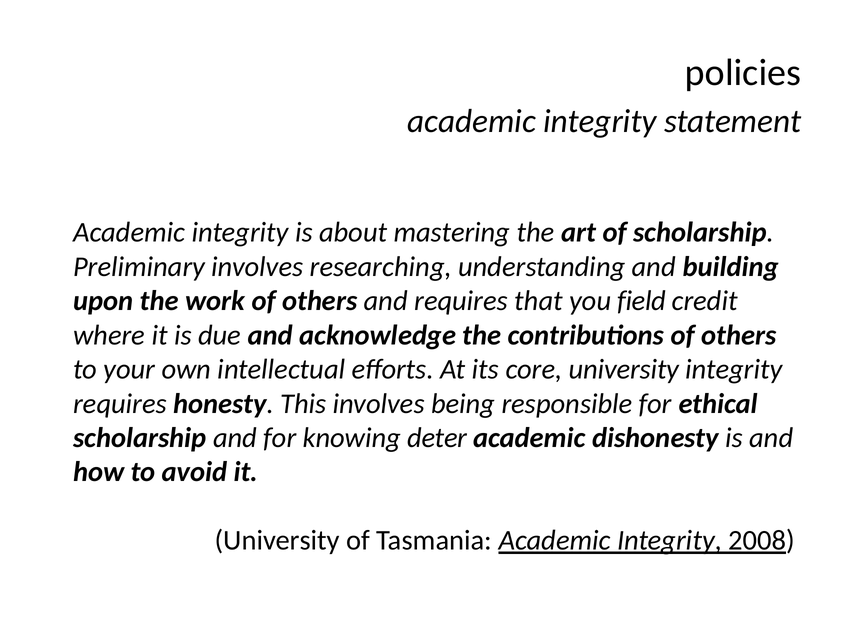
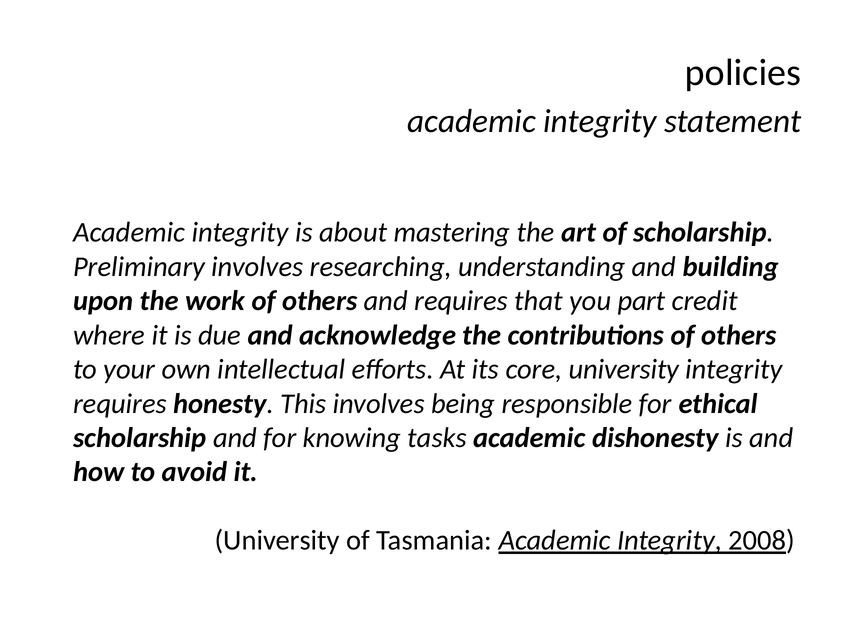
field: field -> part (642, 301)
deter: deter -> tasks (437, 438)
